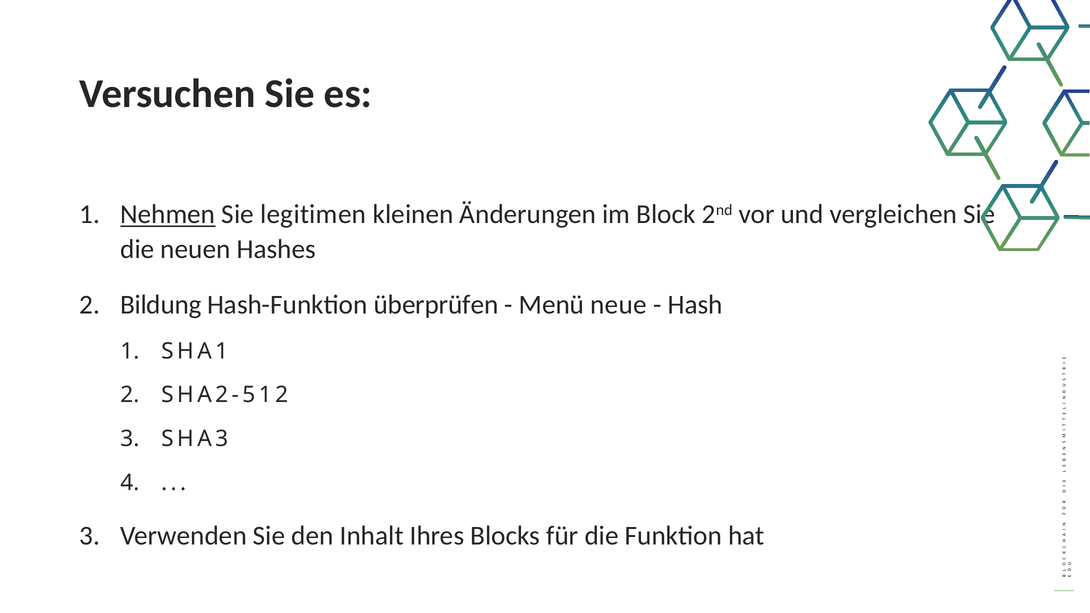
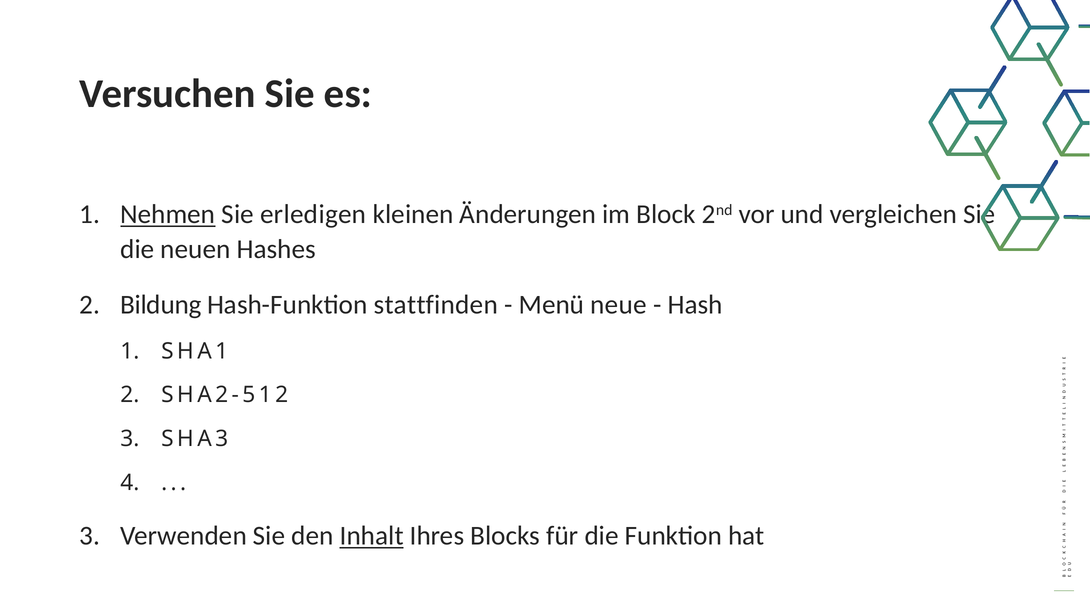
legitimen: legitimen -> erledigen (313, 214)
überprüfen: überprüfen -> stattfinden (436, 305)
Inhalt underline: none -> present (372, 536)
